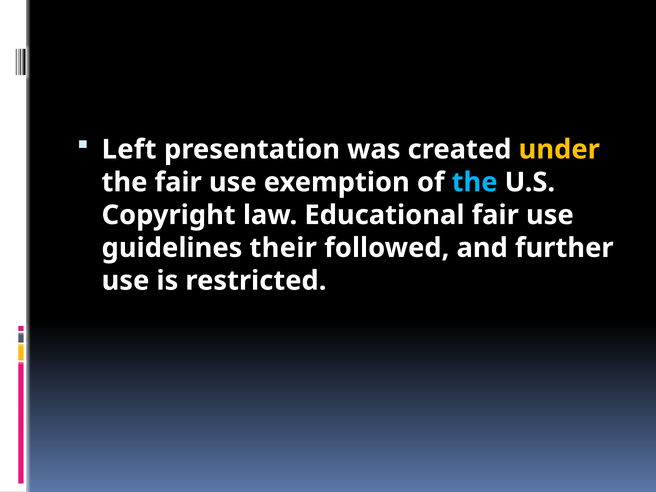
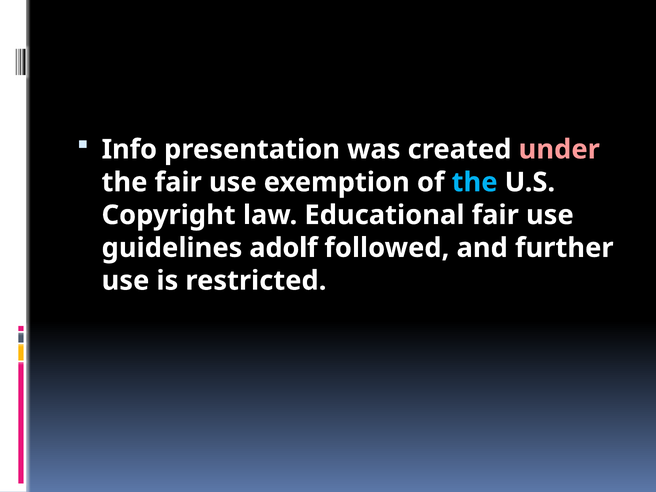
Left: Left -> Info (129, 149)
under colour: yellow -> pink (559, 149)
their: their -> adolf (283, 248)
